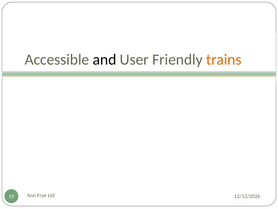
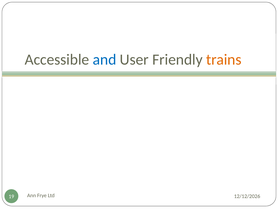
and colour: black -> blue (105, 59)
